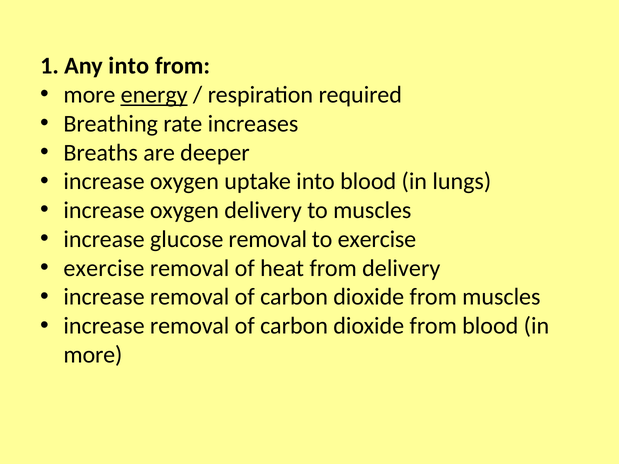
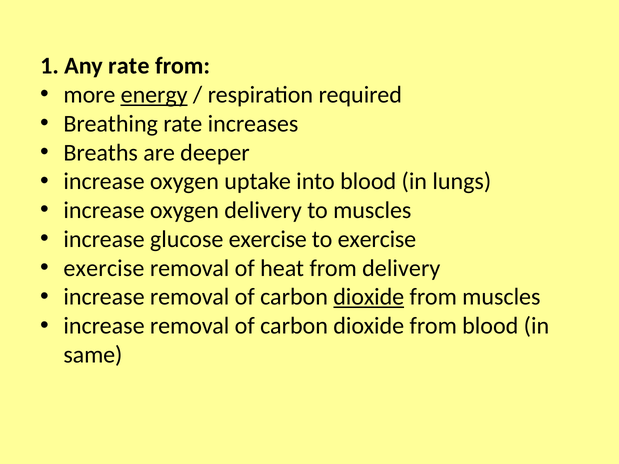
Any into: into -> rate (129, 66)
glucose removal: removal -> exercise (268, 239)
dioxide underline: none -> present (369, 297)
more: more -> same (93, 355)
